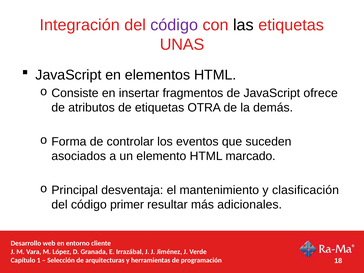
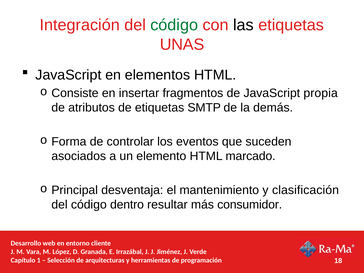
código colour: purple -> green (174, 25)
ofrece: ofrece -> propia (321, 93)
OTRA: OTRA -> SMTP (204, 108)
primer: primer -> dentro (127, 205)
adicionales: adicionales -> consumidor (250, 205)
